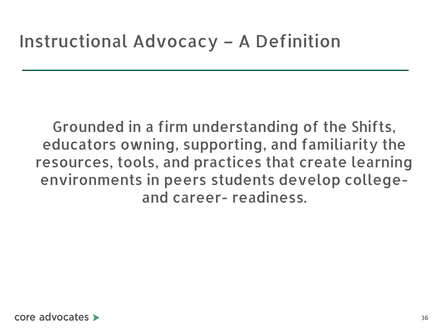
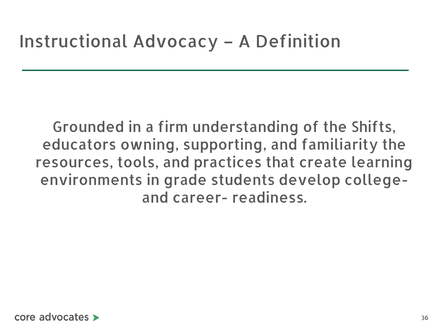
peers: peers -> grade (185, 180)
